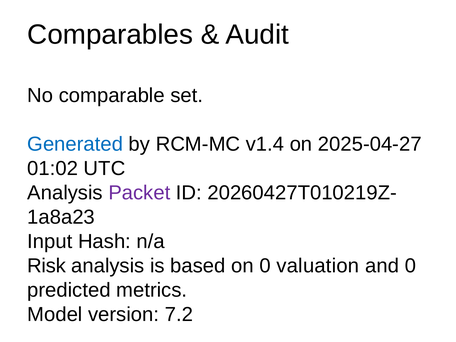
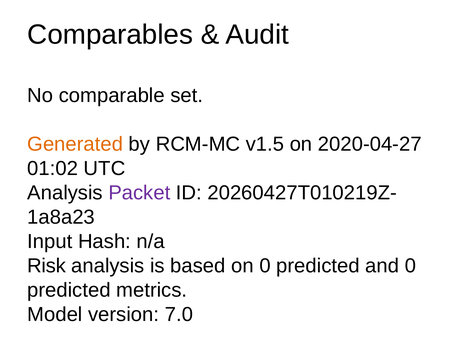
Generated colour: blue -> orange (75, 144)
v1.4: v1.4 -> v1.5 (265, 144)
2025-04-27: 2025-04-27 -> 2020-04-27 (370, 144)
on 0 valuation: valuation -> predicted (318, 266)
7.2: 7.2 -> 7.0 (179, 315)
